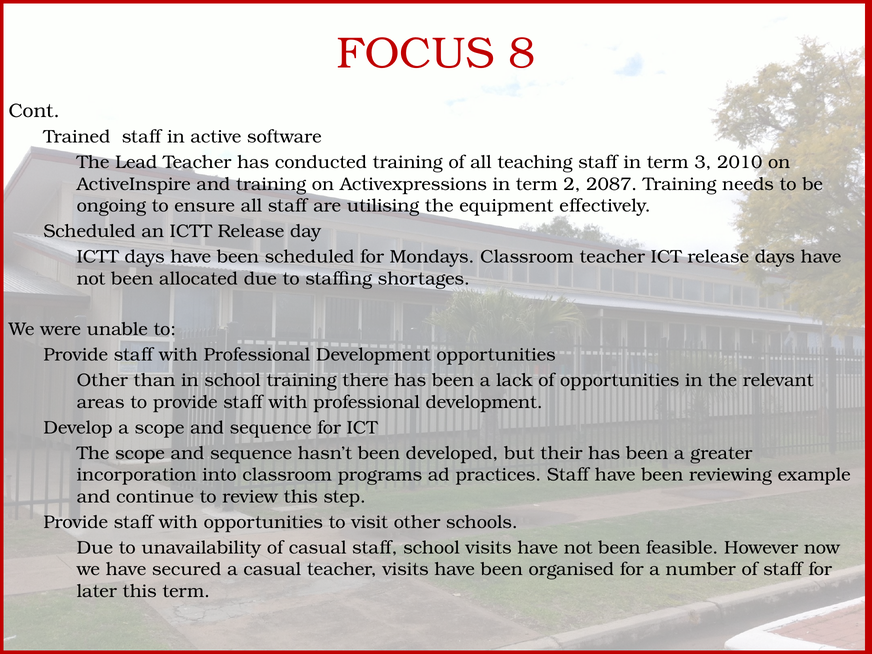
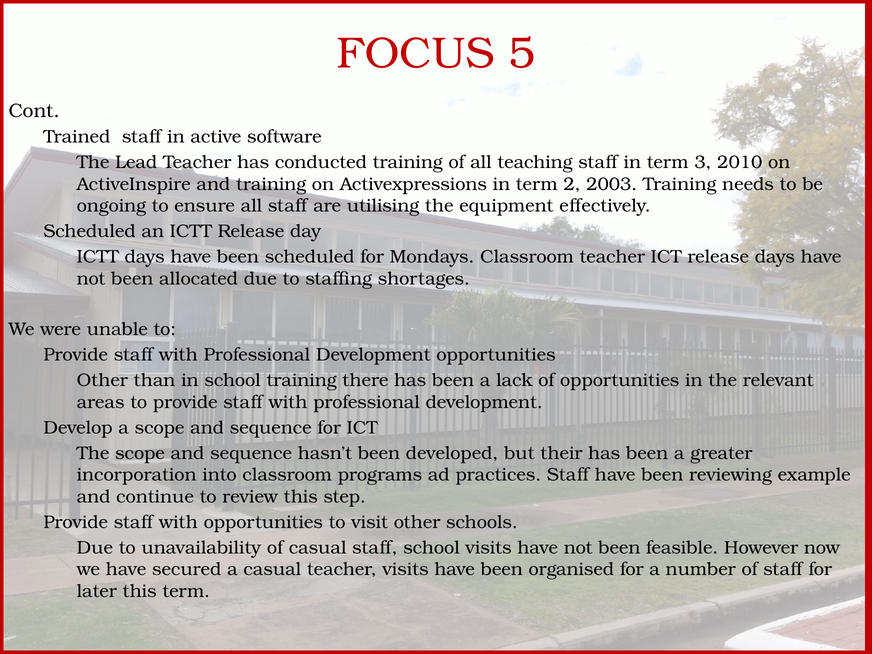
8: 8 -> 5 (522, 53)
2087: 2087 -> 2003 (612, 184)
